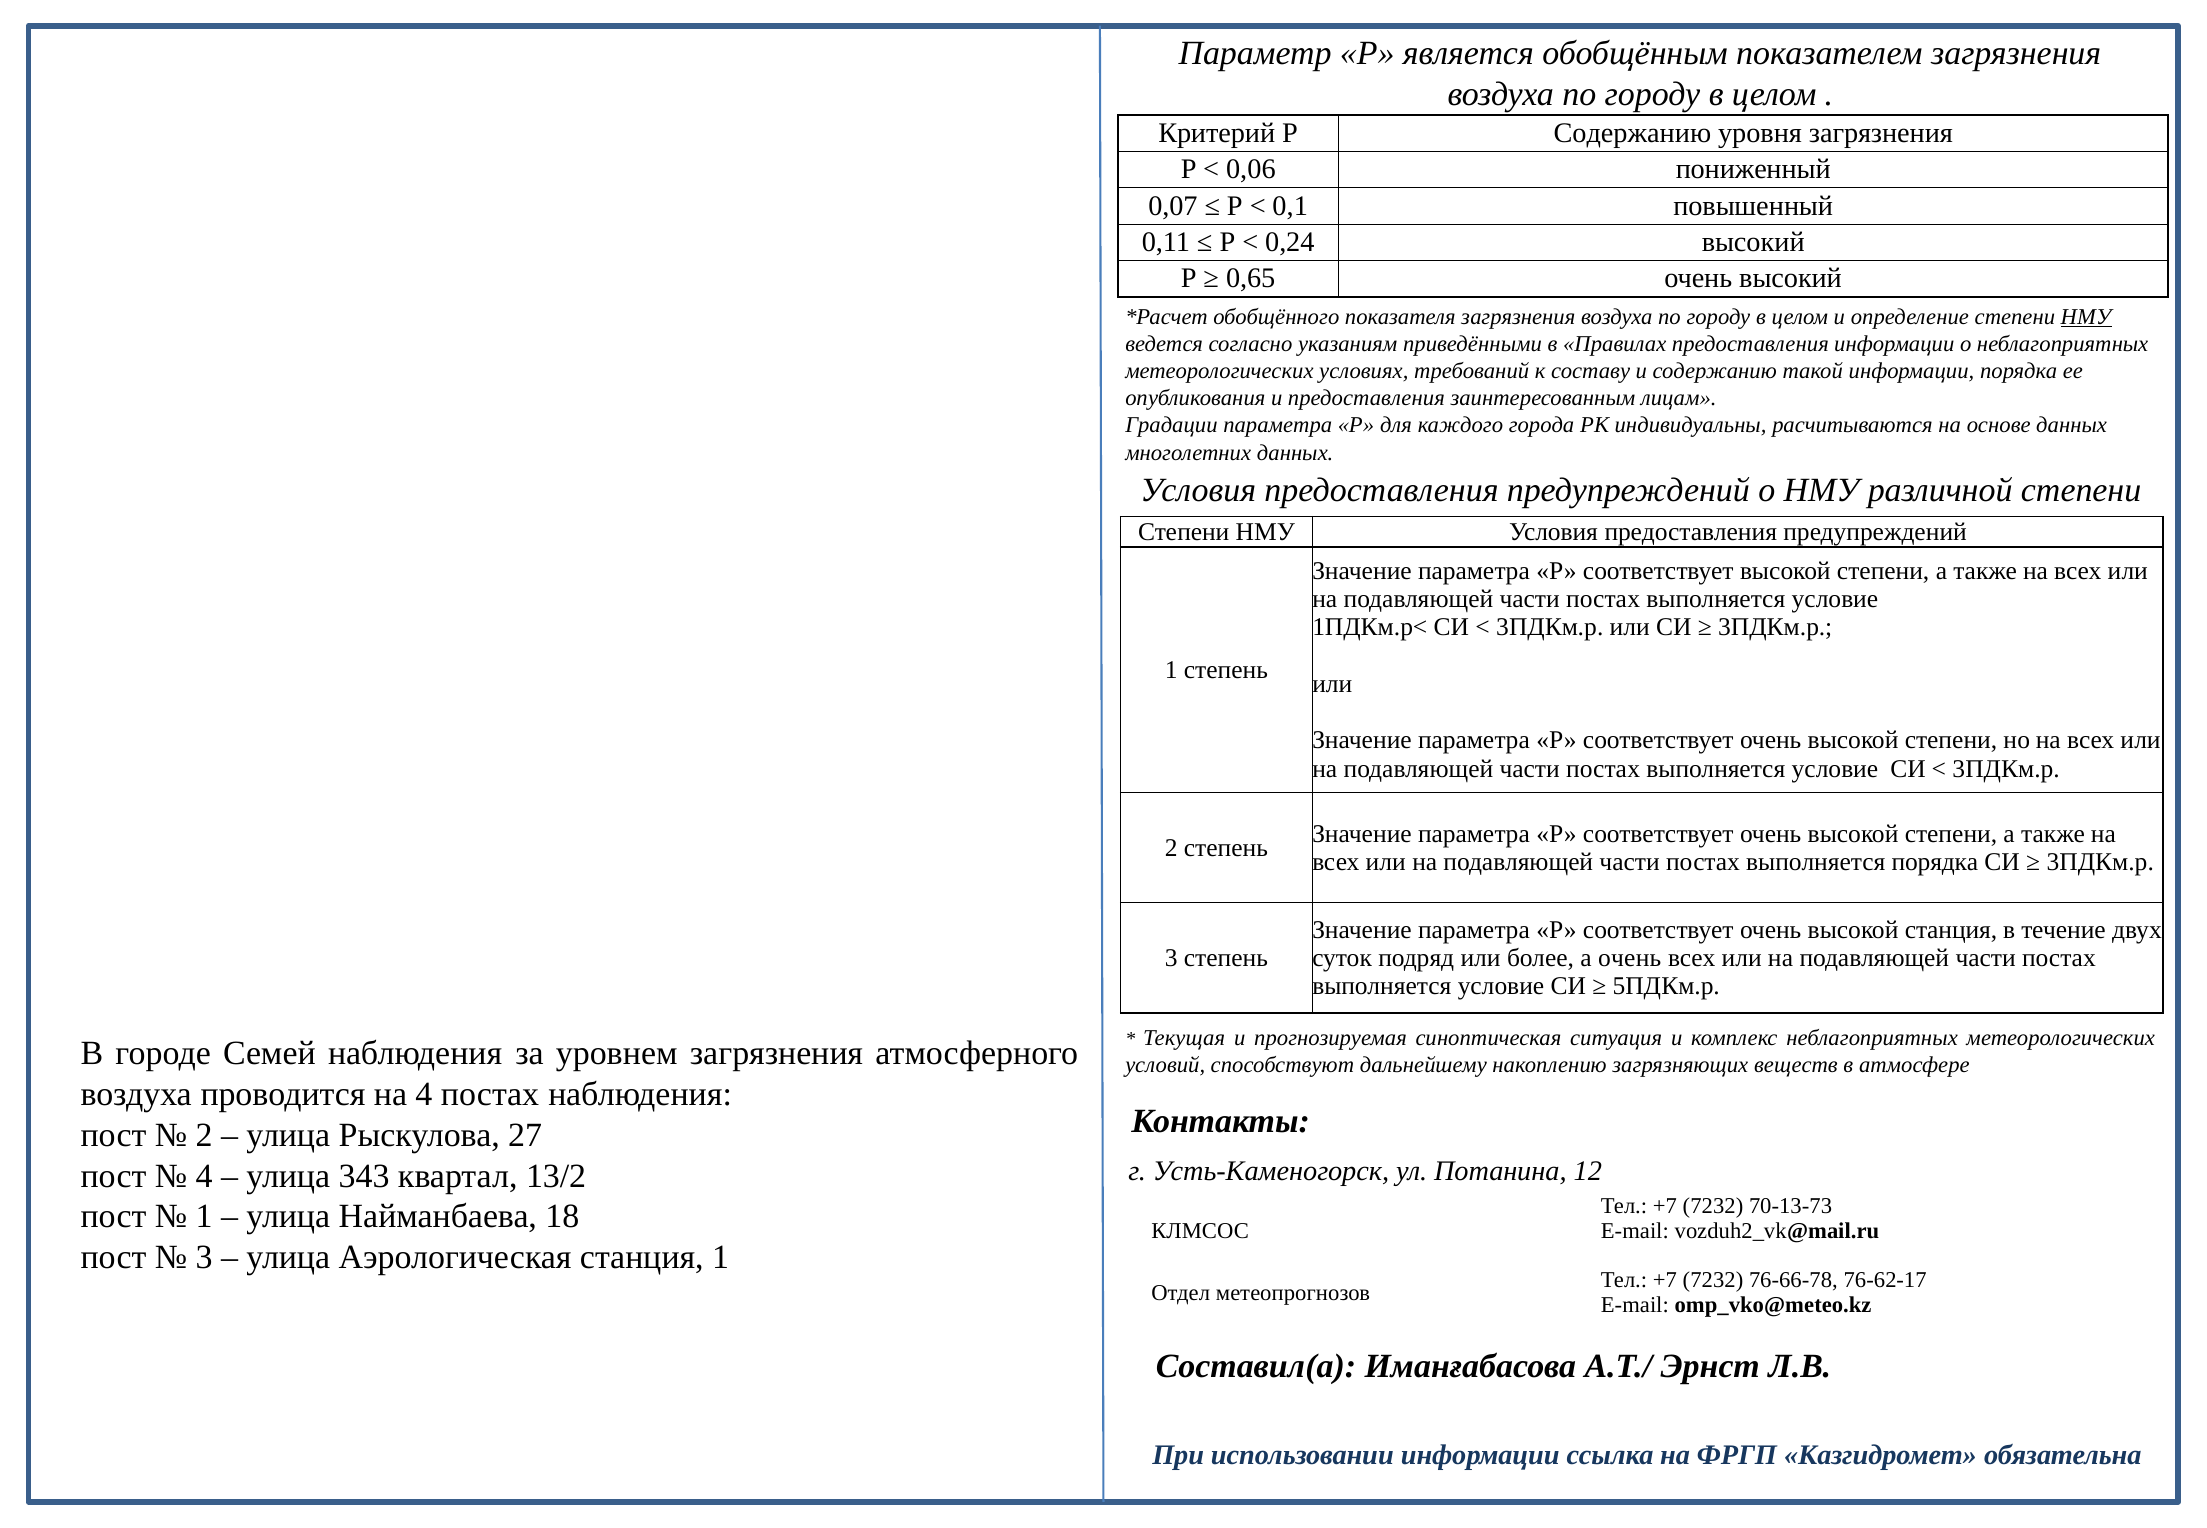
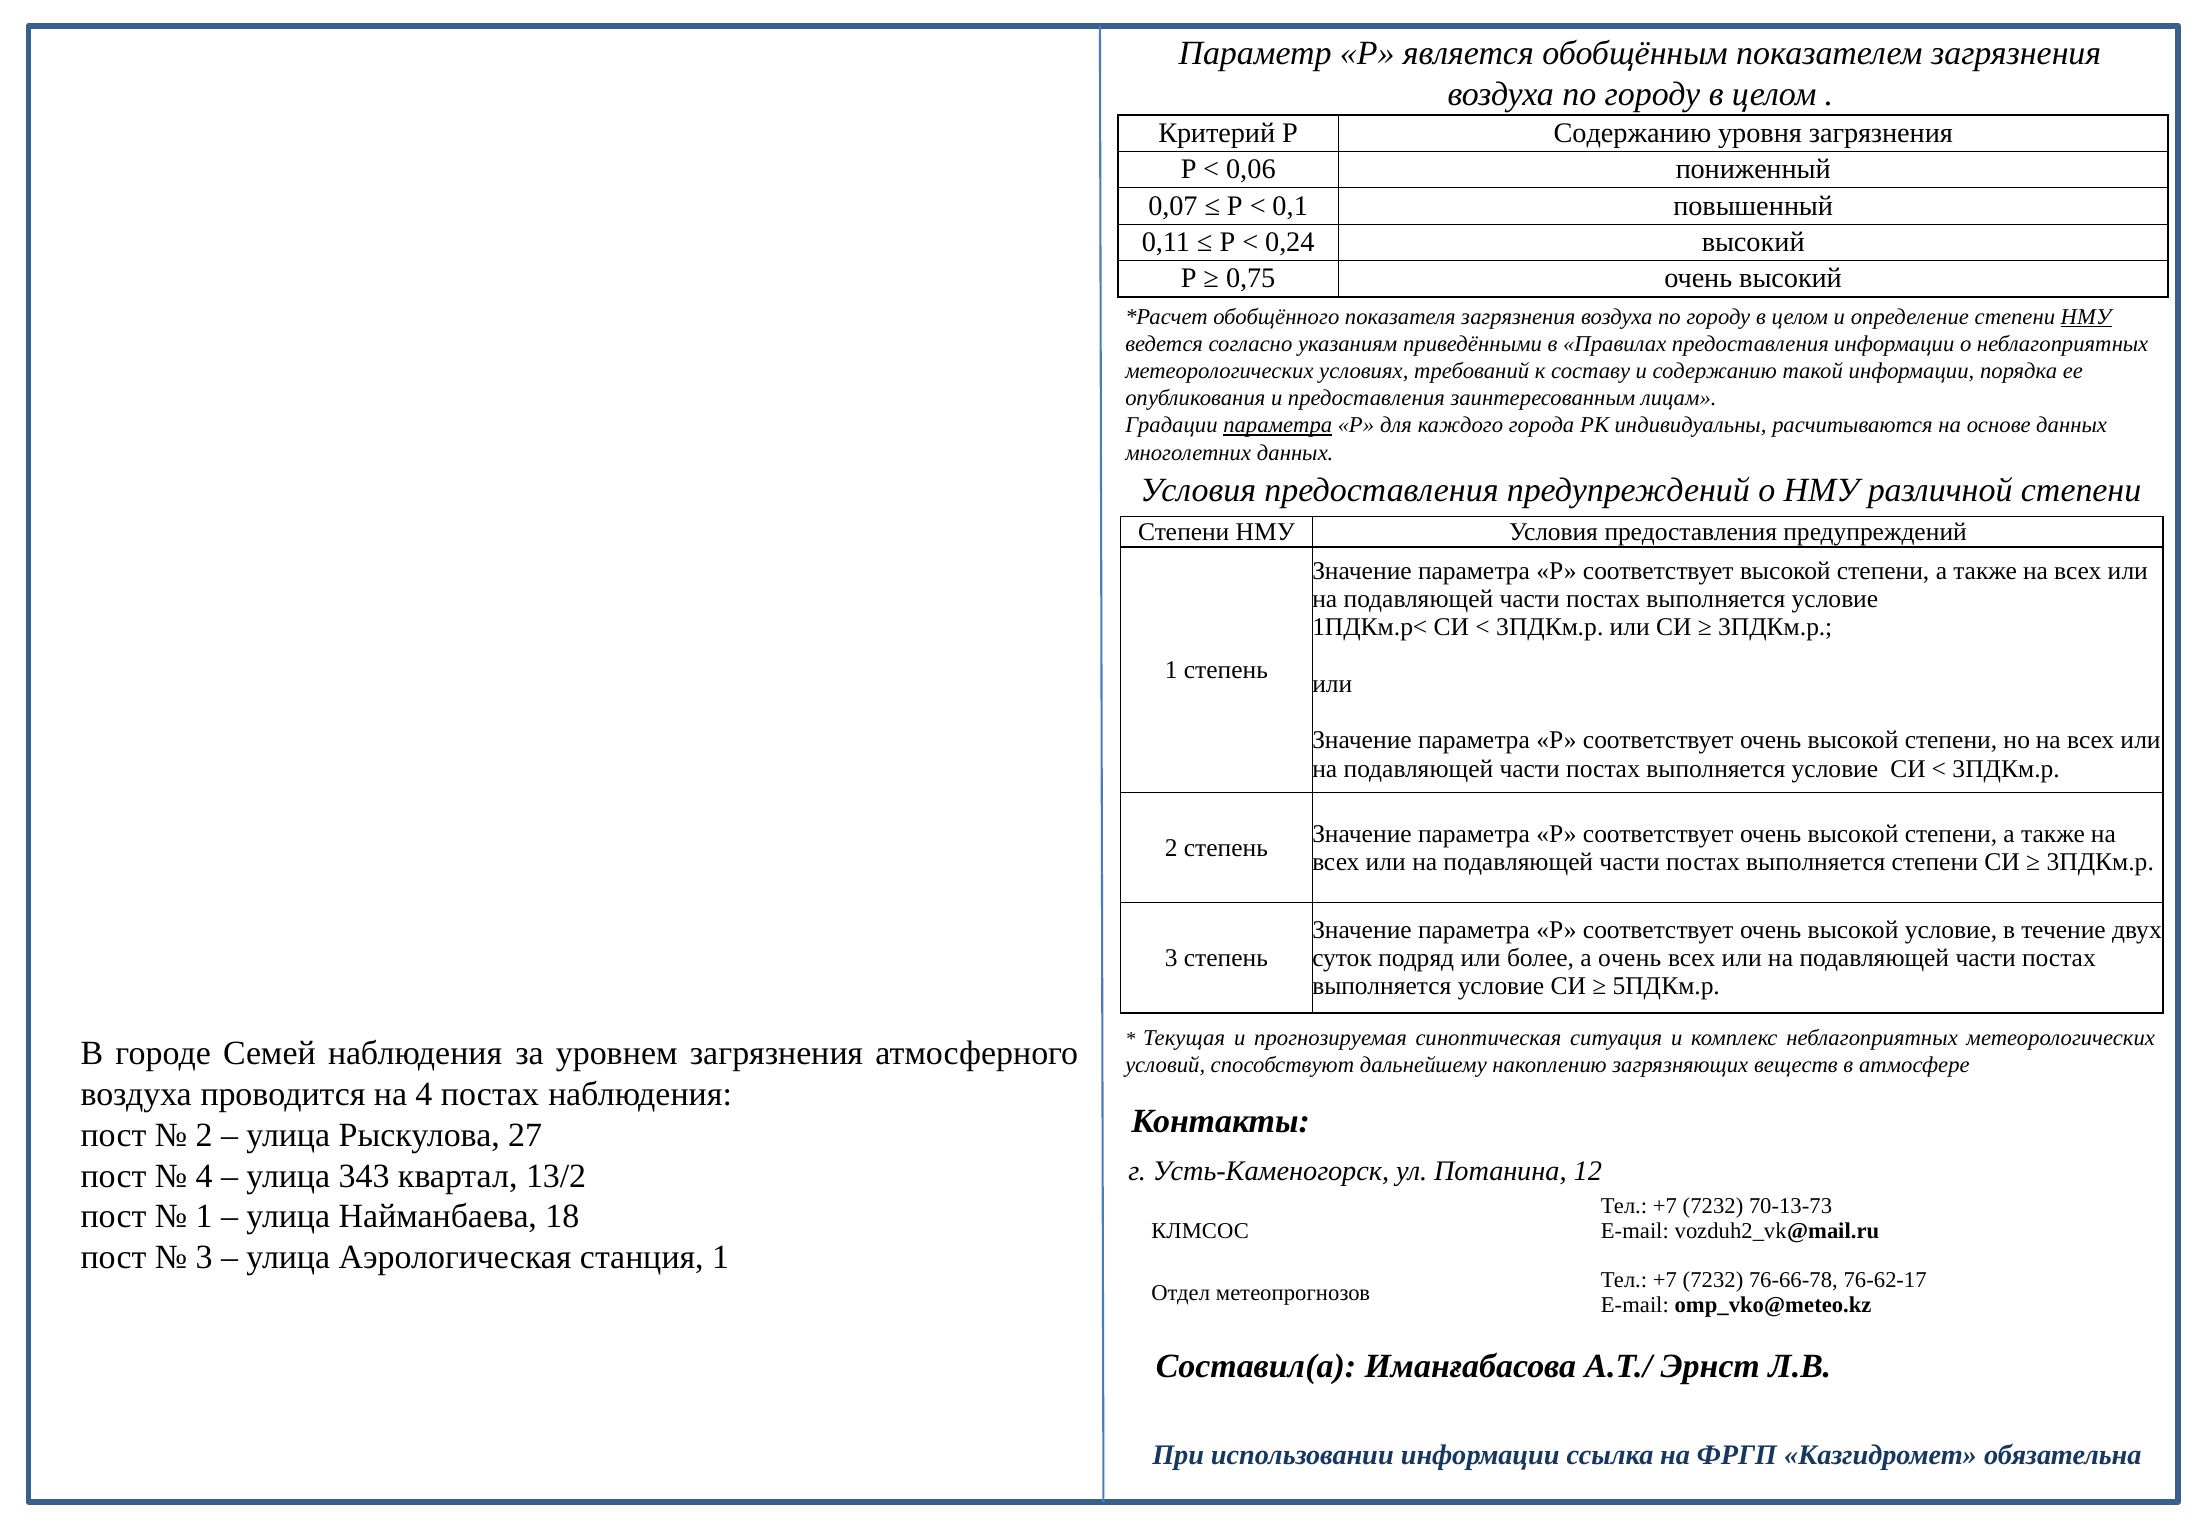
0,65: 0,65 -> 0,75 (1251, 279)
параметра underline: none -> present (1278, 425)
выполняется порядка: порядка -> степени (1935, 862)
высокой станция: станция -> условие (1951, 930)
